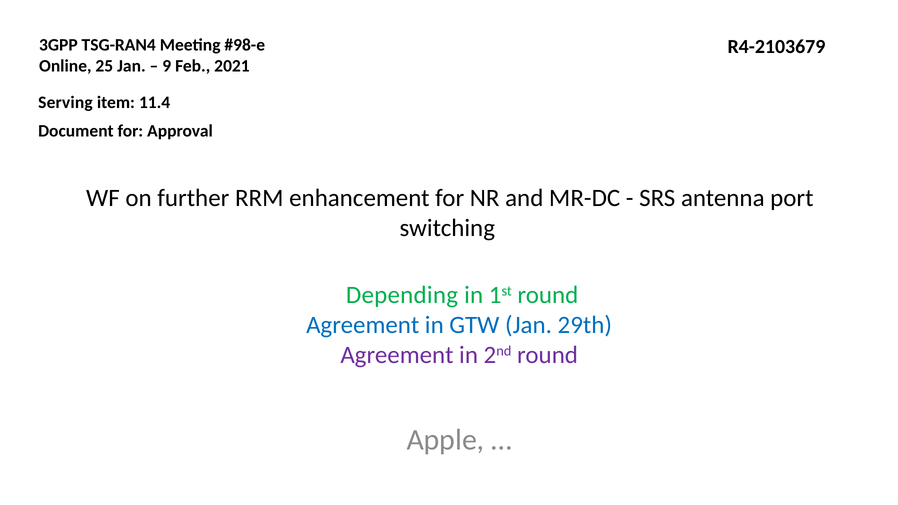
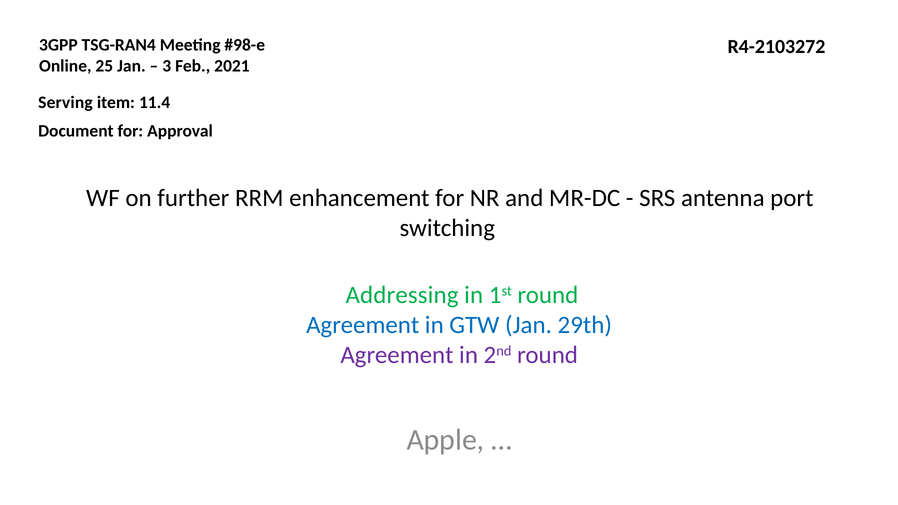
R4-2103679: R4-2103679 -> R4-2103272 (776, 47)
9: 9 -> 3 (167, 66)
Depending: Depending -> Addressing (402, 295)
